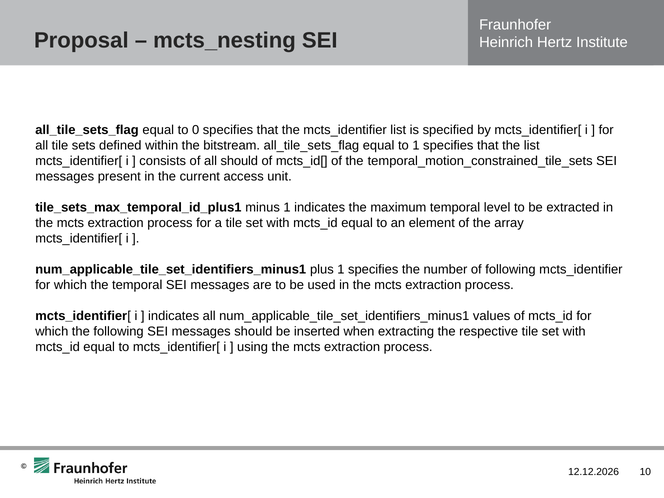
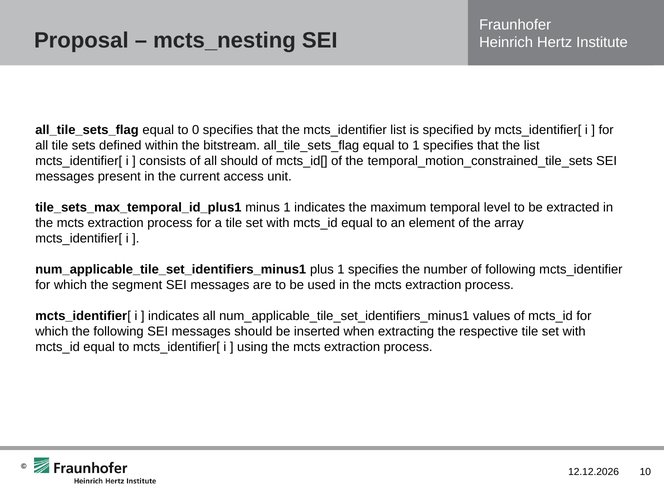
the temporal: temporal -> segment (137, 285)
